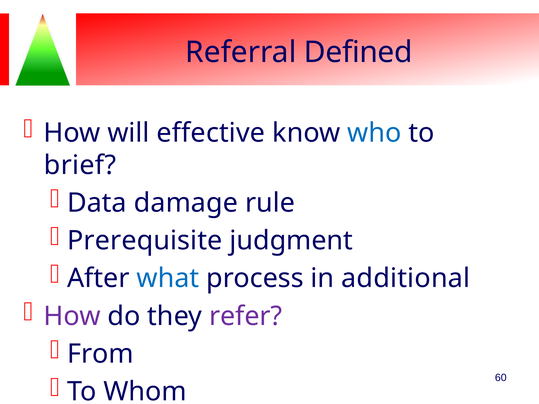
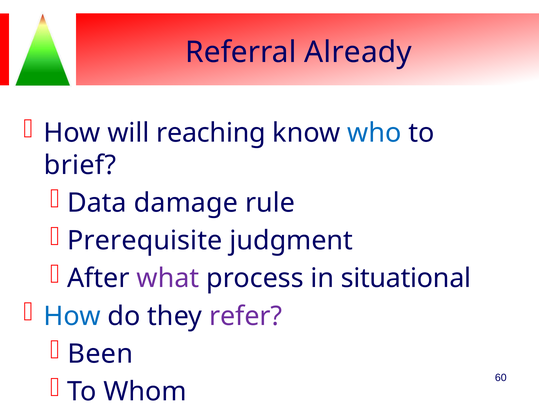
Defined: Defined -> Already (358, 52)
effective: effective -> reaching (211, 133)
what colour: blue -> purple (168, 279)
additional: additional -> situational (406, 279)
How colour: purple -> blue (72, 316)
From: From -> Been (100, 354)
